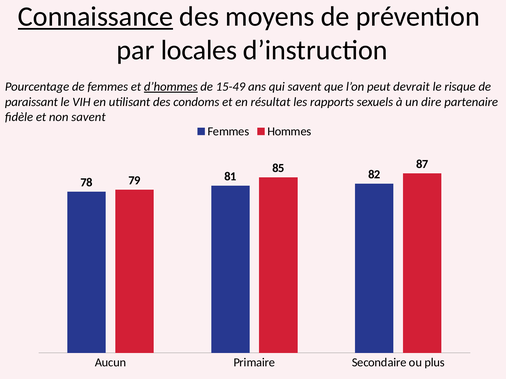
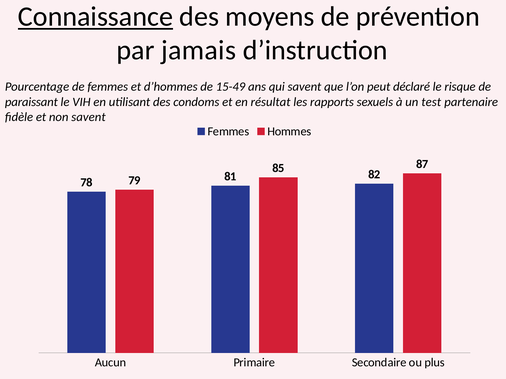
locales: locales -> jamais (199, 50)
d’hommes underline: present -> none (171, 87)
devrait: devrait -> déclaré (412, 87)
dire: dire -> test (431, 102)
